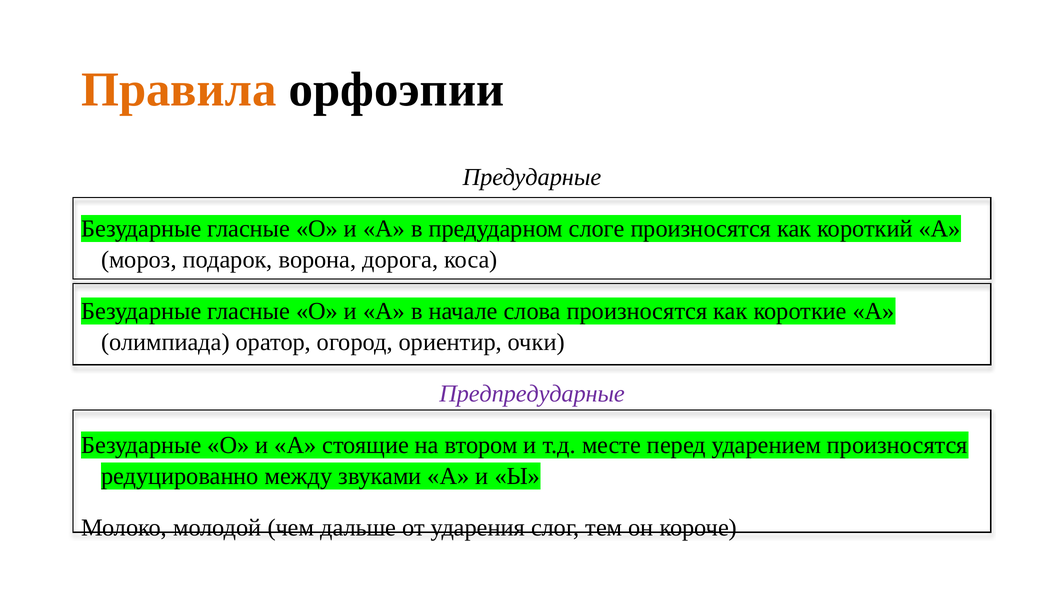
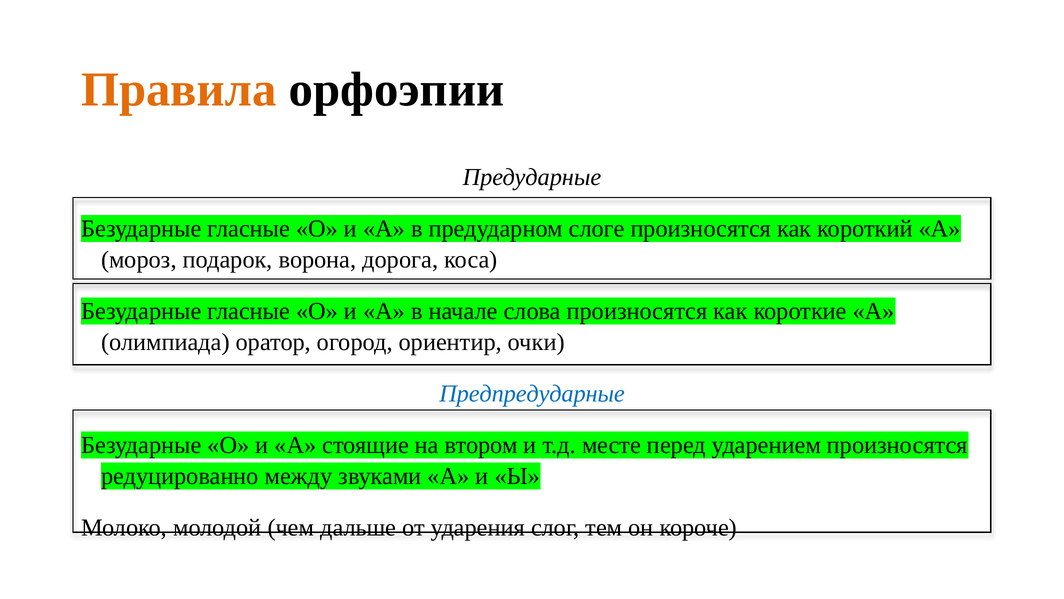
Предпредударные colour: purple -> blue (532, 393)
